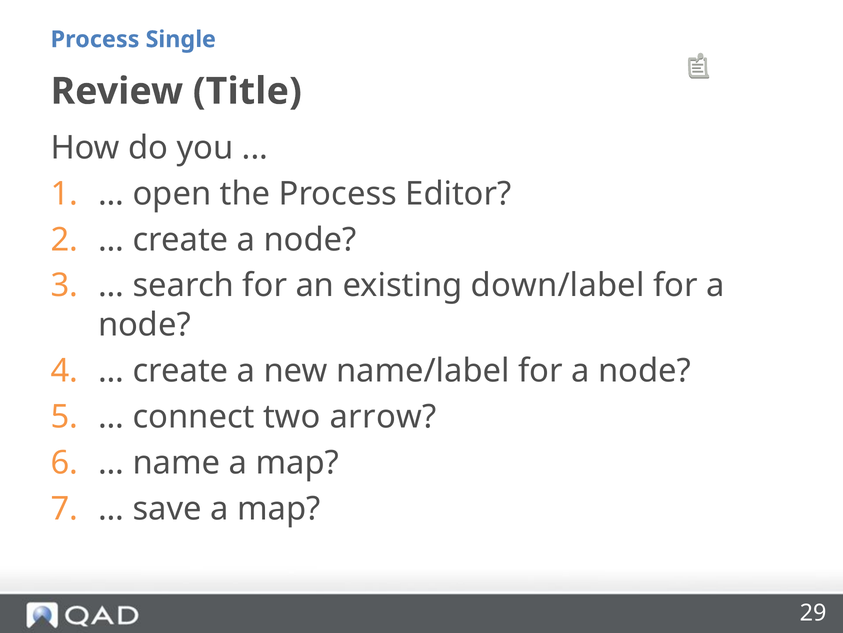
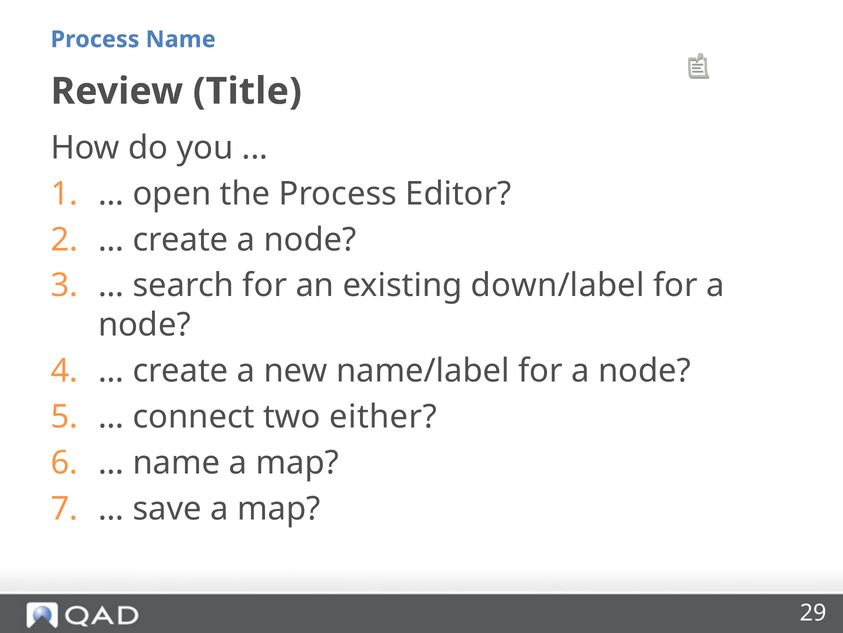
Process Single: Single -> Name (181, 39)
arrow: arrow -> either (383, 417)
